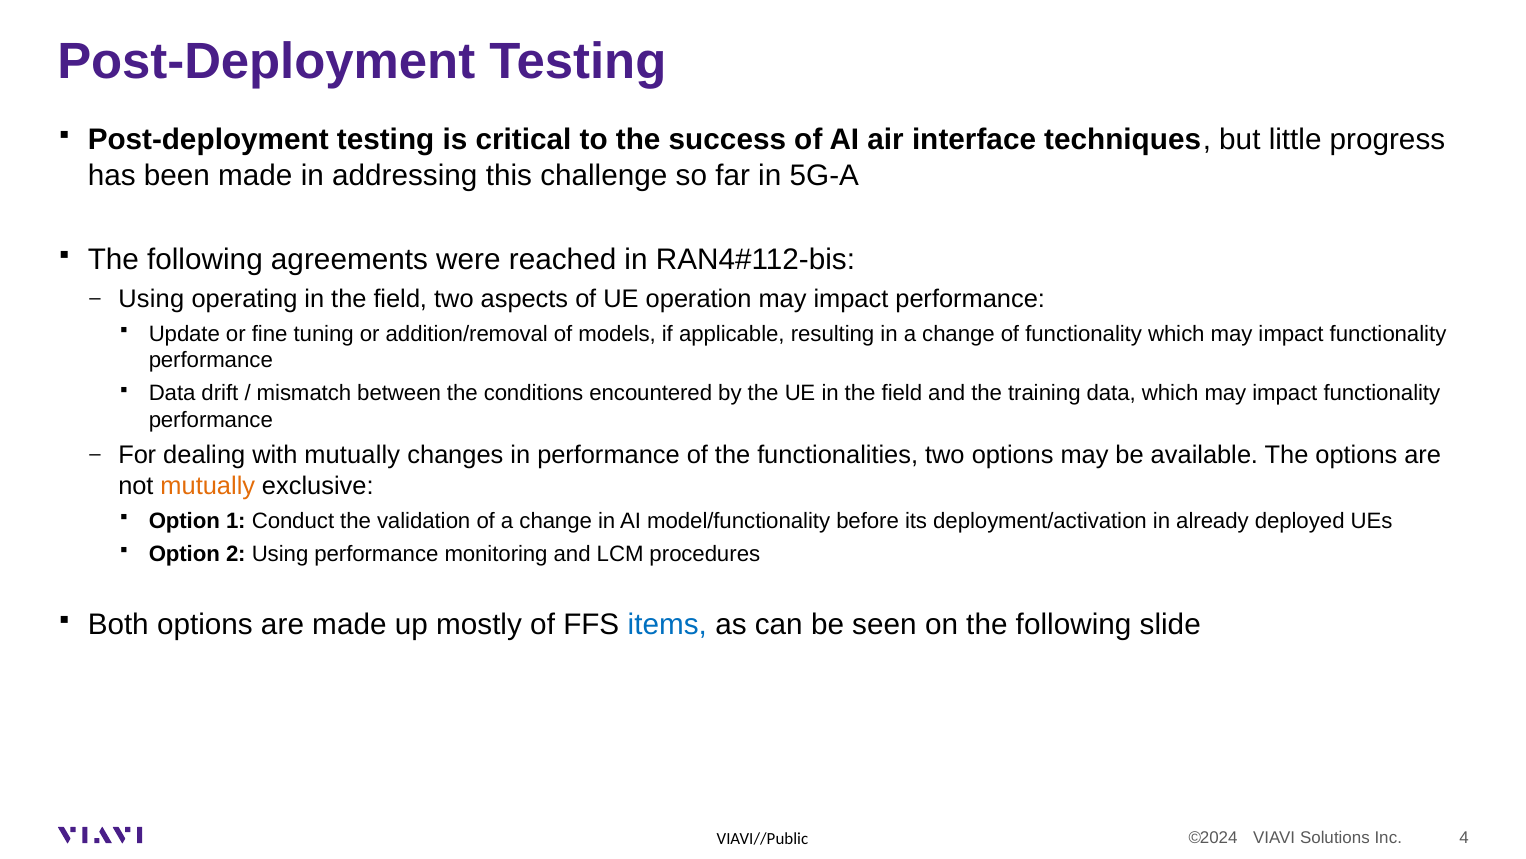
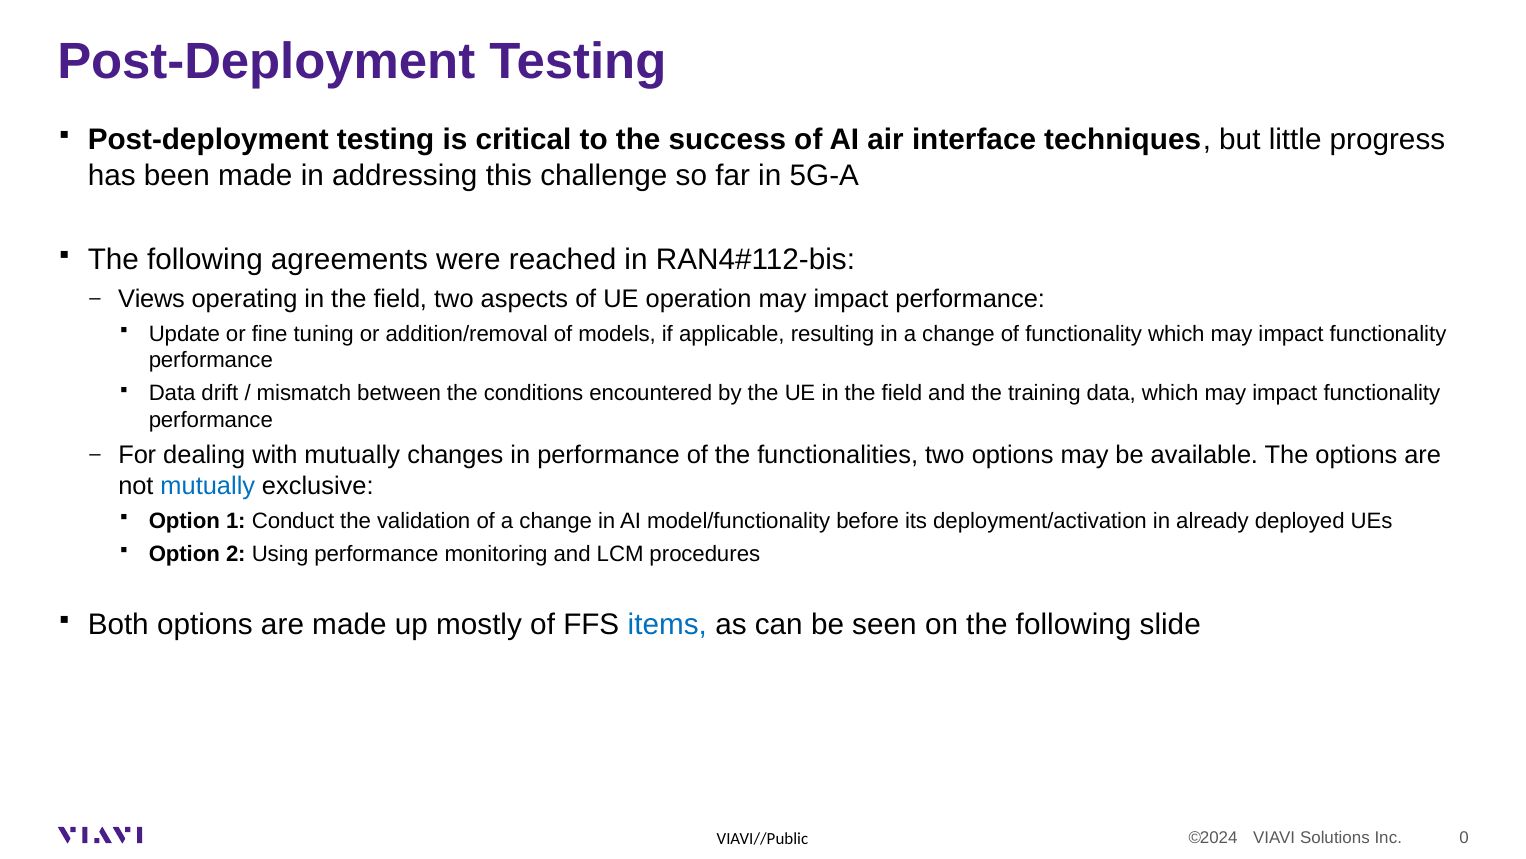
Using: Using -> Views (152, 299)
mutually colour: orange -> blue (208, 486)
4: 4 -> 0 (1464, 838)
